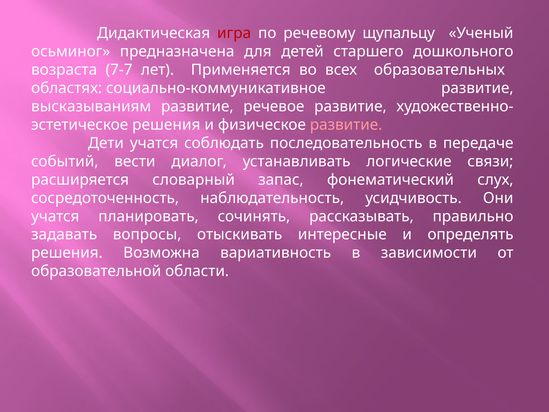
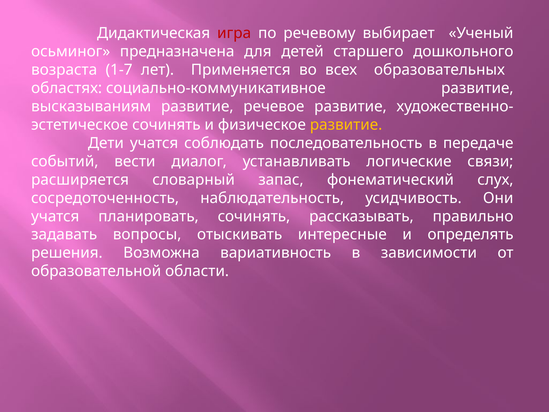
щупальцу: щупальцу -> выбирает (399, 33)
7-7: 7-7 -> 1-7 (119, 70)
решения: решения -> сочинять (166, 125)
развитие colour: pink -> yellow (346, 125)
